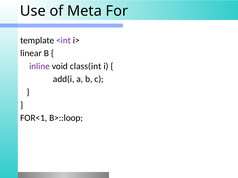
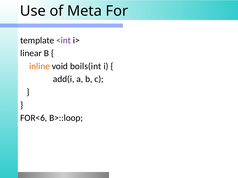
inline colour: purple -> orange (40, 66)
class(int: class(int -> boils(int (86, 66)
FOR<1: FOR<1 -> FOR<6 (34, 118)
